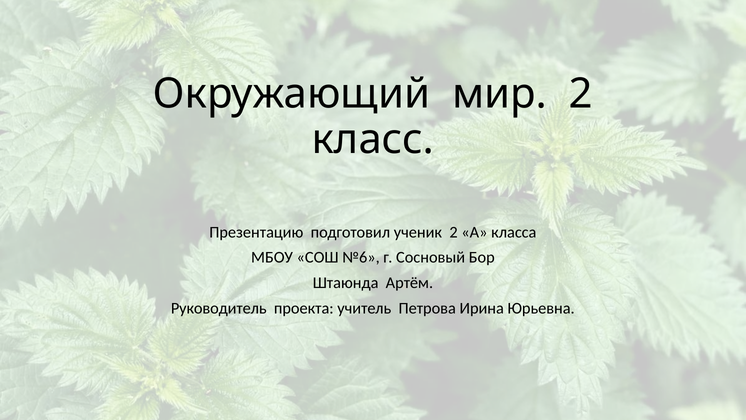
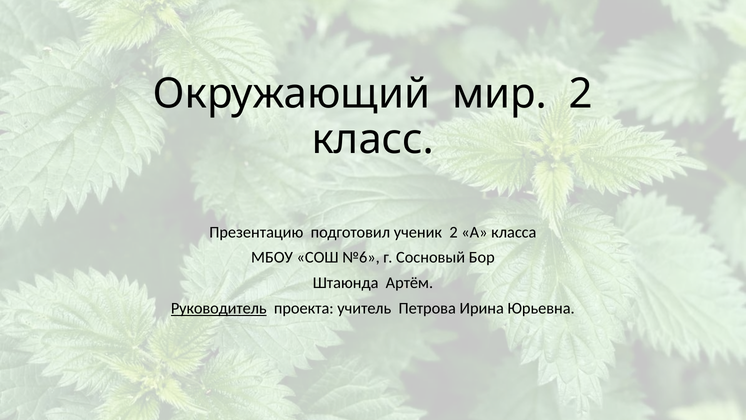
Руководитель underline: none -> present (219, 308)
